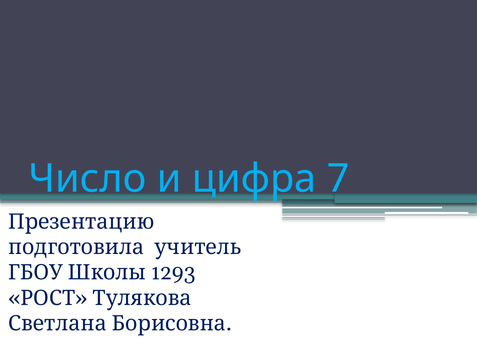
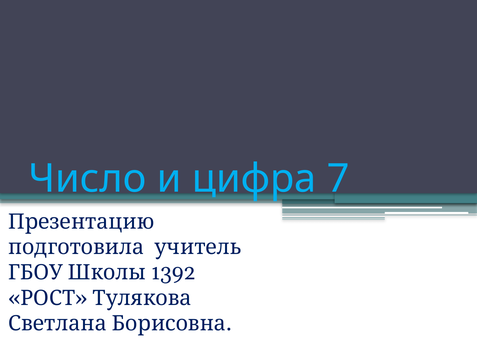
1293: 1293 -> 1392 (173, 272)
